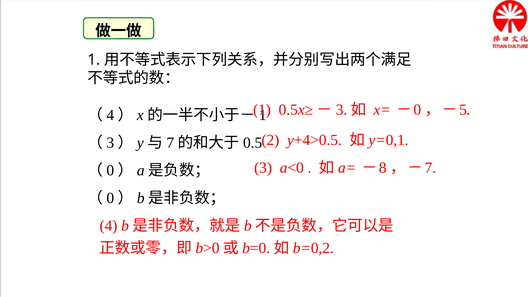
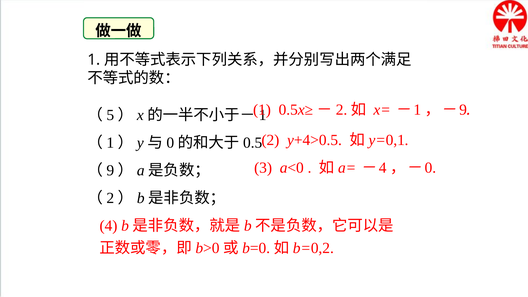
3: 3 -> 2 (342, 110)
0: 0 -> 1 (417, 110)
5: 5 -> 9 (463, 110)
4: 4 -> 5 (110, 115)
3: 3 -> 1 (110, 143)
7: 7 -> 0 (170, 143)
8: 8 -> 4 (383, 168)
7: 7 -> 0 (430, 168)
0: 0 -> 9 (110, 170)
0: 0 -> 2 (110, 198)
